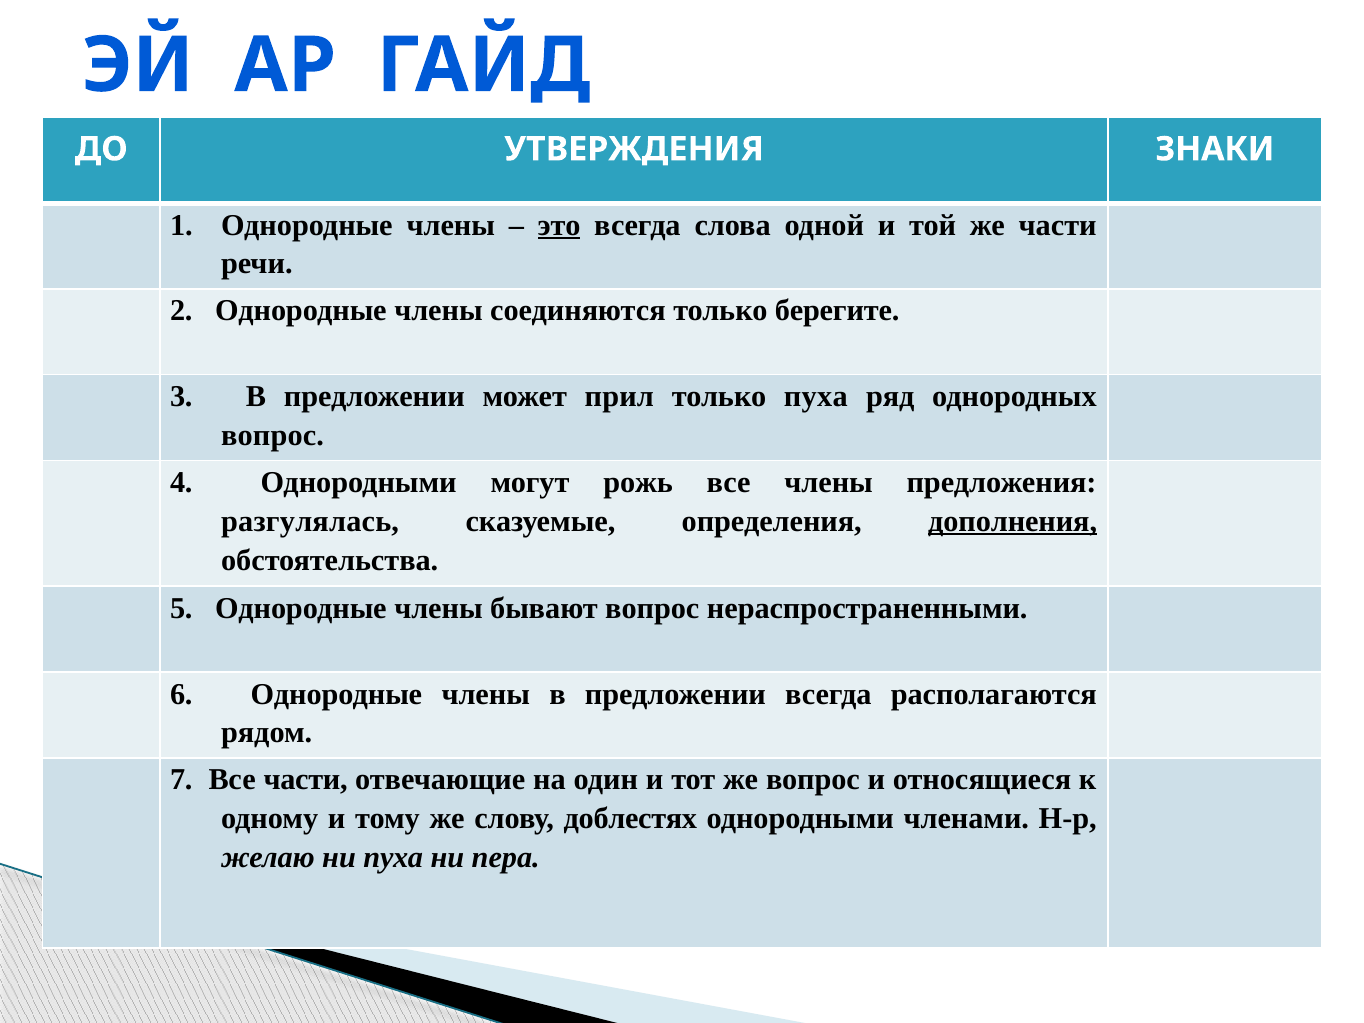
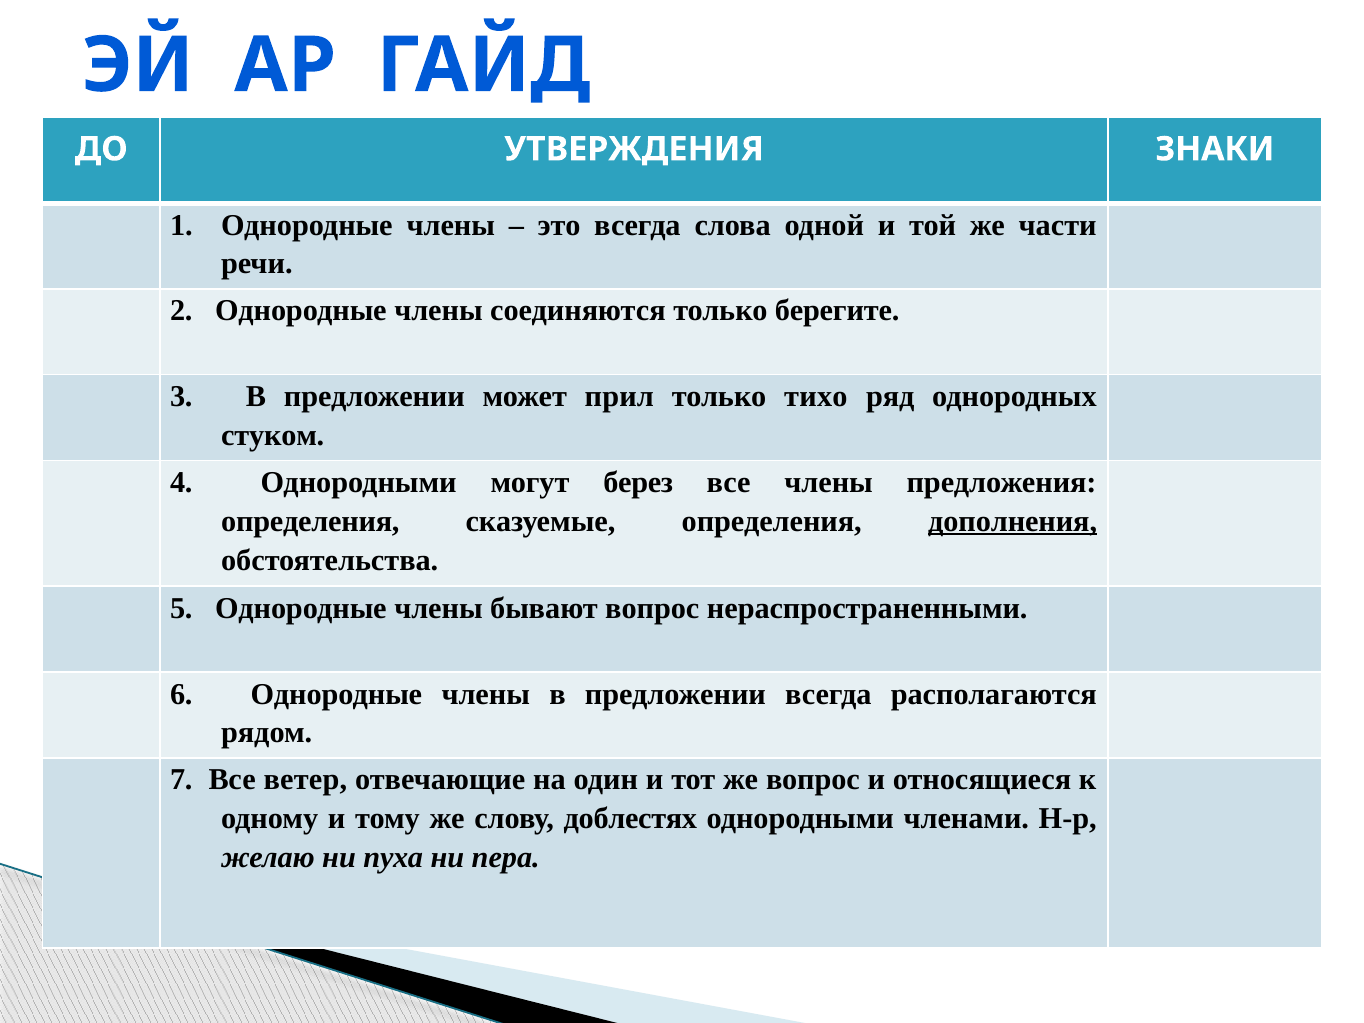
это underline: present -> none (559, 225)
только пуха: пуха -> тихо (816, 397)
вопрос: вопрос -> стуком (273, 436)
рожь: рожь -> берез (638, 483)
разгулялась: разгулялась -> определения (310, 521)
Все части: части -> ветер (305, 780)
